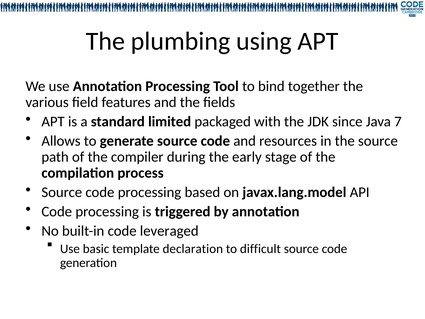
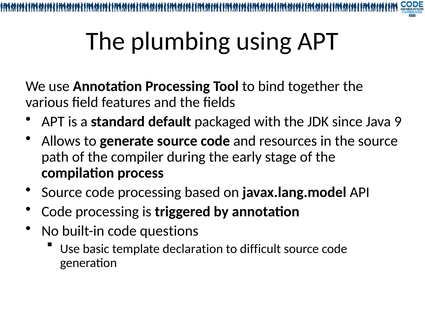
limited: limited -> default (170, 122)
7: 7 -> 9 (398, 122)
leveraged: leveraged -> questions (169, 231)
